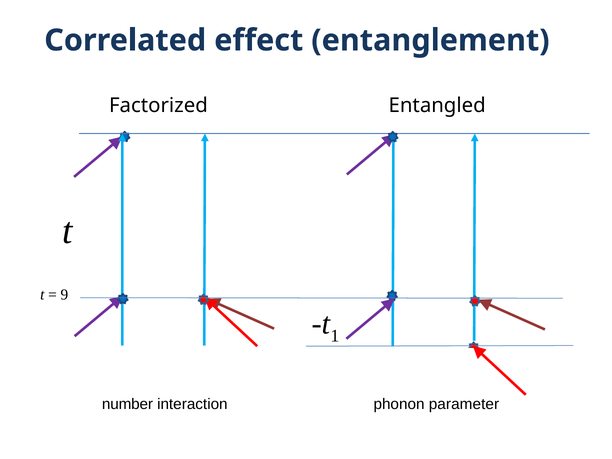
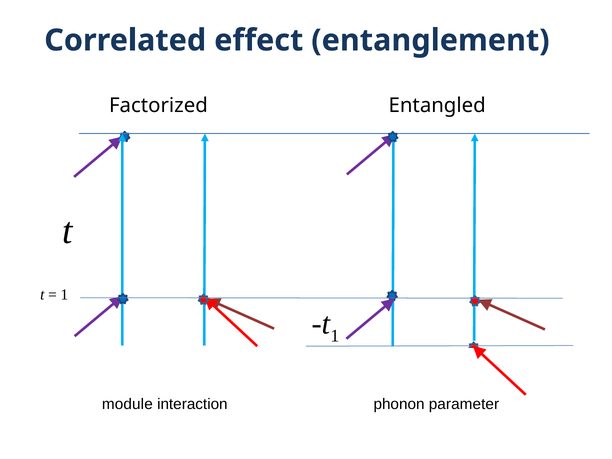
9: 9 -> 1 (64, 295)
number: number -> module (127, 404)
